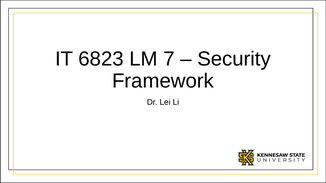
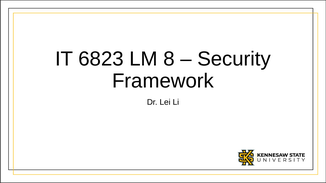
7: 7 -> 8 (169, 59)
